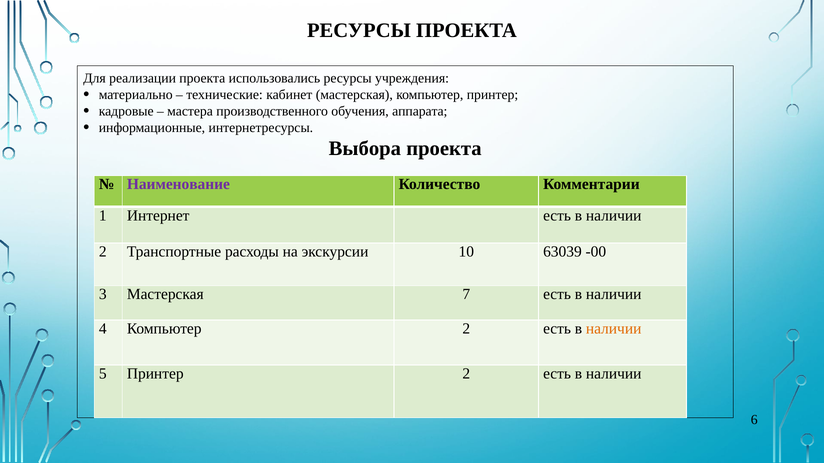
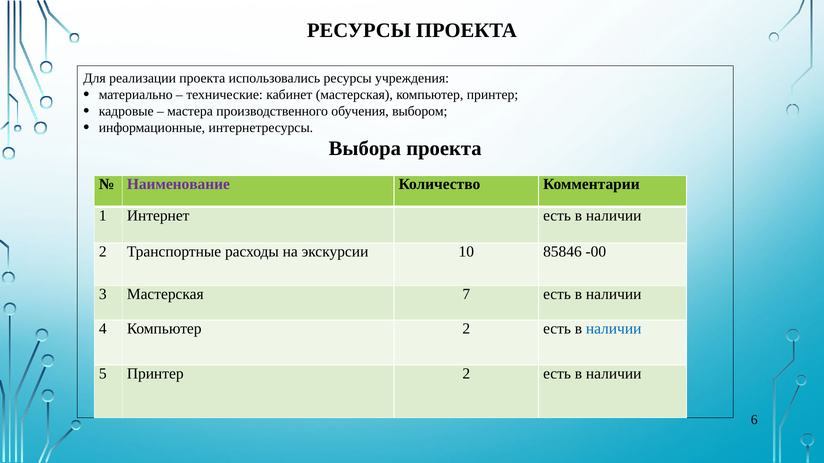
аппарата: аппарата -> выбором (420, 111)
63039: 63039 -> 85846 (562, 252)
наличии colour: orange -> blue (614, 329)
